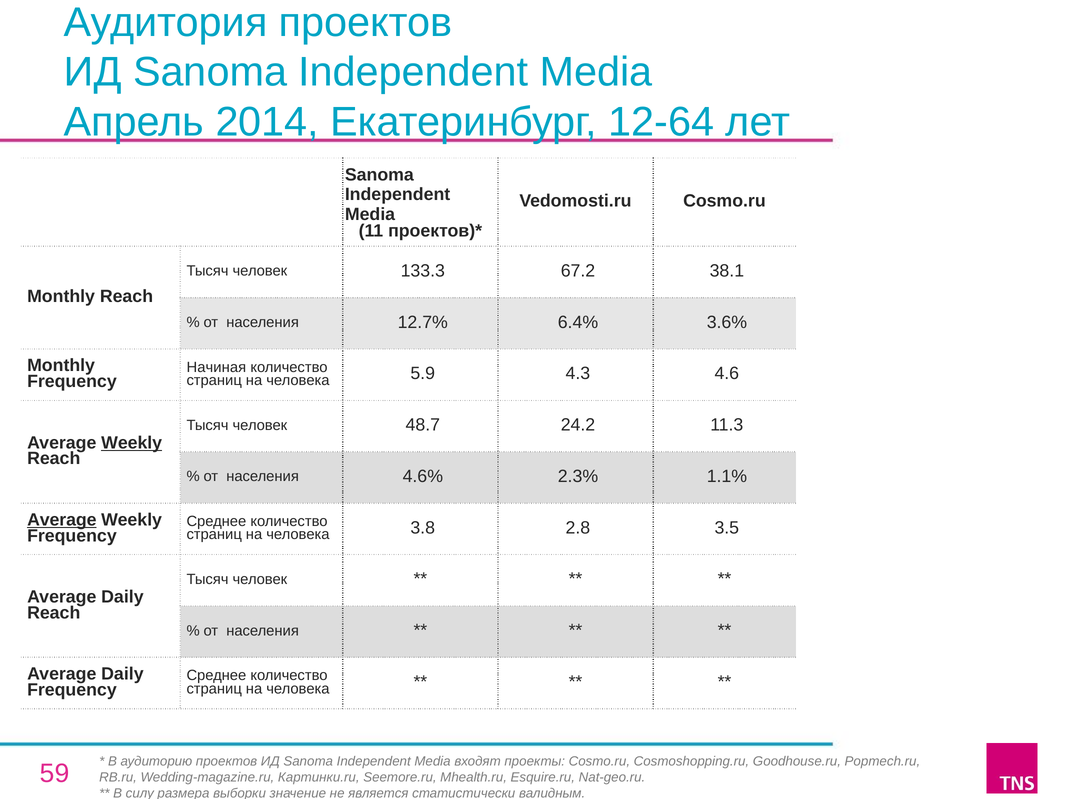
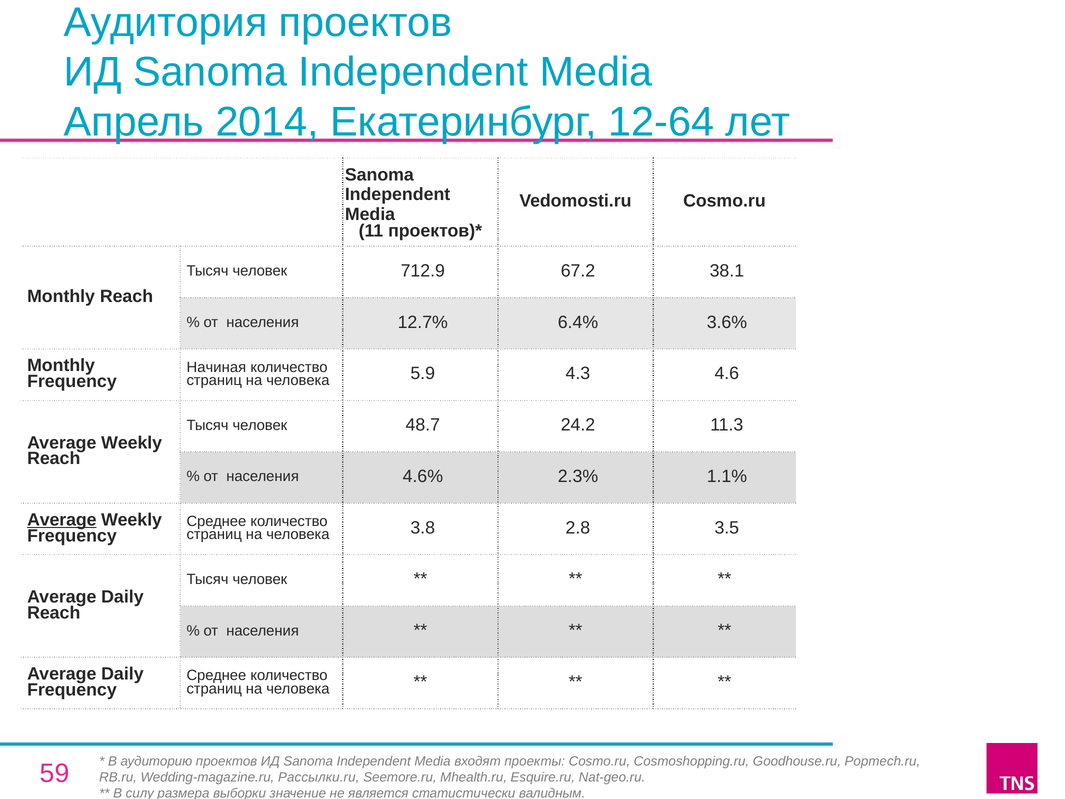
133.3: 133.3 -> 712.9 (423, 271)
Weekly underline: present -> none (132, 443)
Картинки.ru: Картинки.ru -> Рассылки.ru (319, 777)
